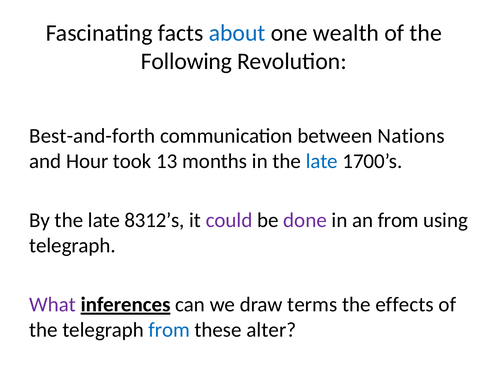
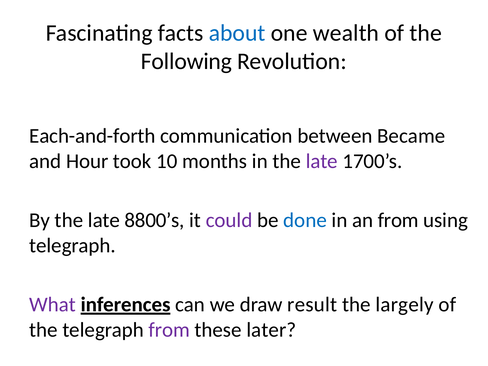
Best-and-forth: Best-and-forth -> Each-and-forth (92, 136)
Nations: Nations -> Became (411, 136)
13: 13 -> 10 (167, 161)
late colour: blue -> purple (322, 161)
8312’s: 8312’s -> 8800’s (155, 220)
done colour: purple -> blue (305, 220)
terms: terms -> result (312, 305)
effects: effects -> largely (405, 305)
from colour: blue -> purple (169, 330)
alter: alter -> later (271, 330)
